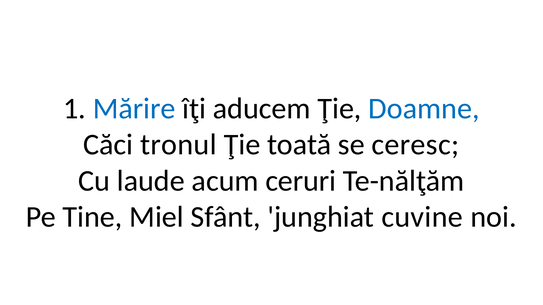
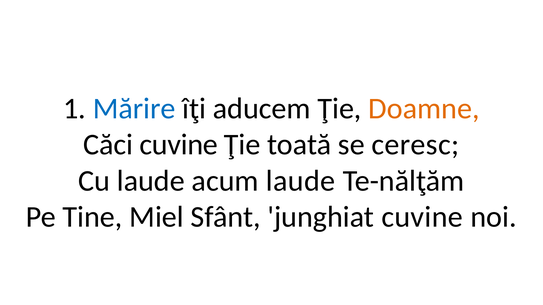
Doamne colour: blue -> orange (424, 109)
Căci tronul: tronul -> cuvine (179, 145)
acum ceruri: ceruri -> laude (301, 181)
